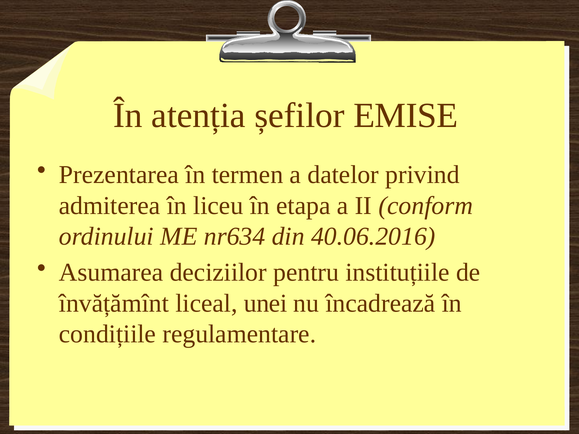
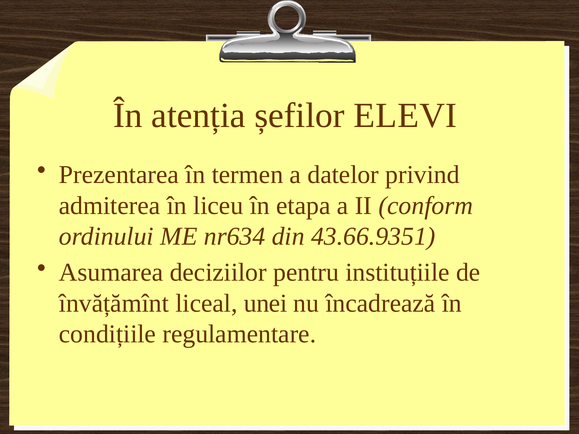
EMISE: EMISE -> ELEVI (405, 116)
40.06.2016: 40.06.2016 -> 43.66.9351 (373, 237)
